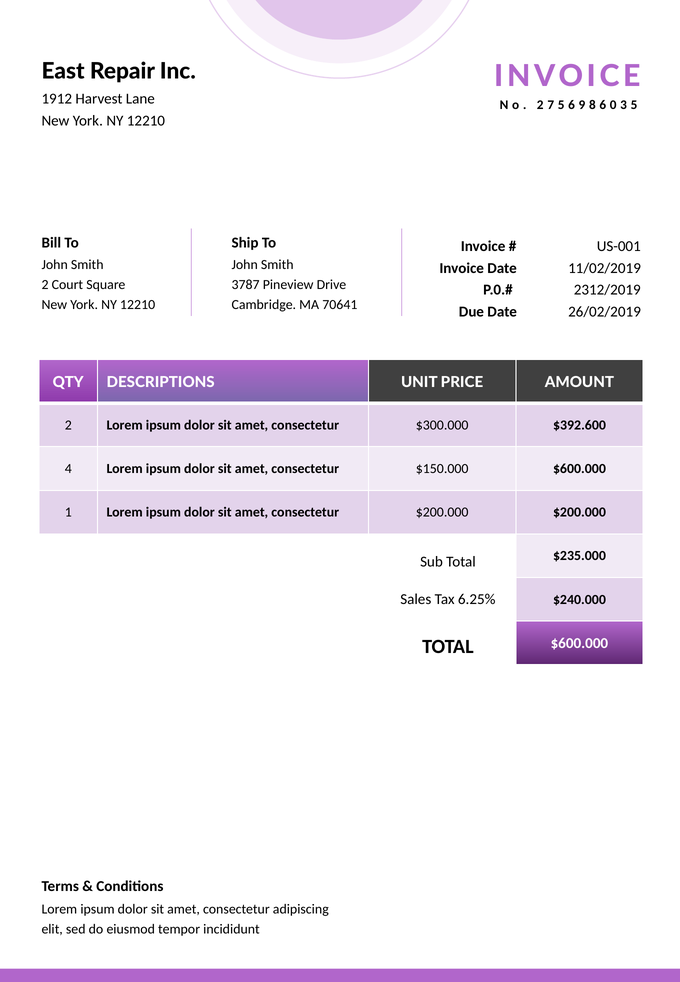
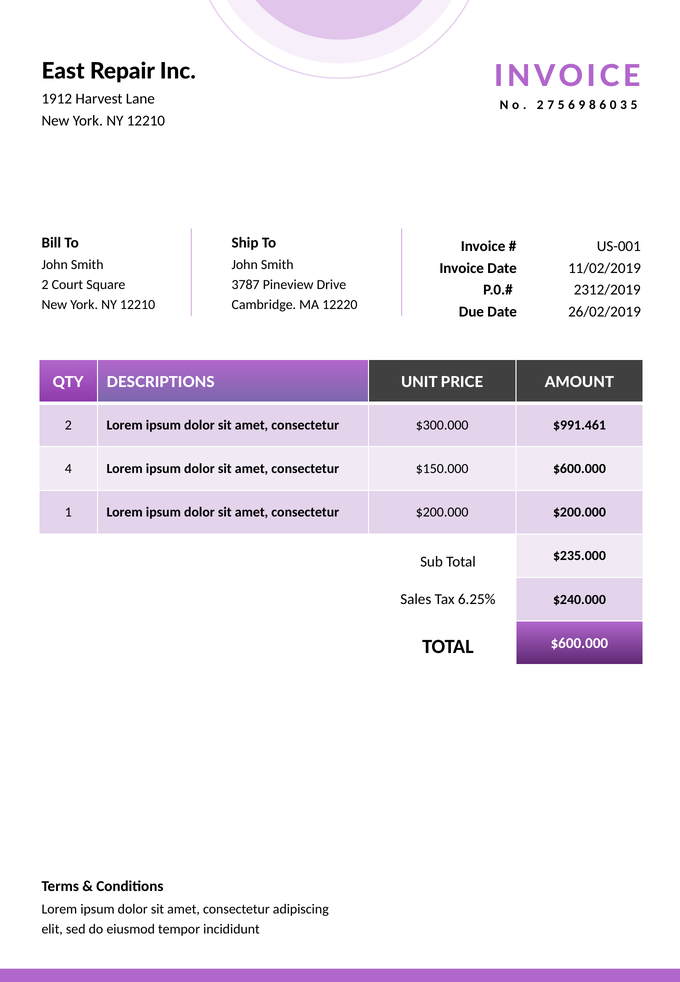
70641: 70641 -> 12220 (340, 305)
$392.600: $392.600 -> $991.461 (579, 425)
